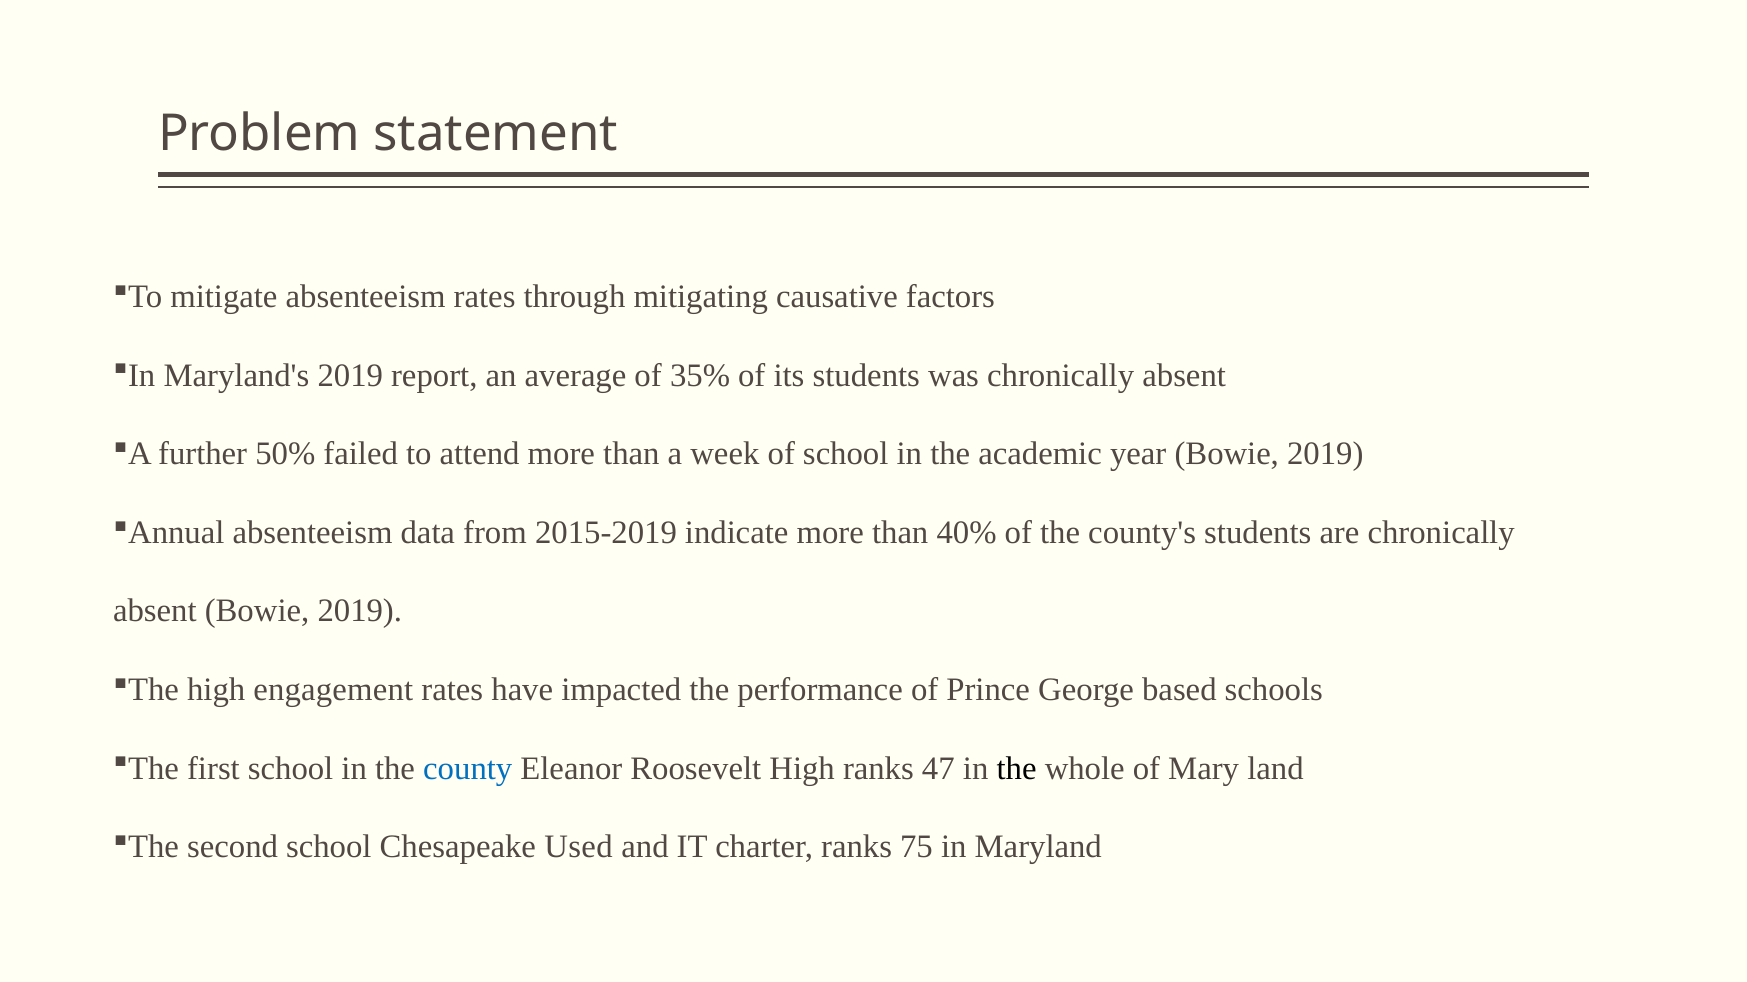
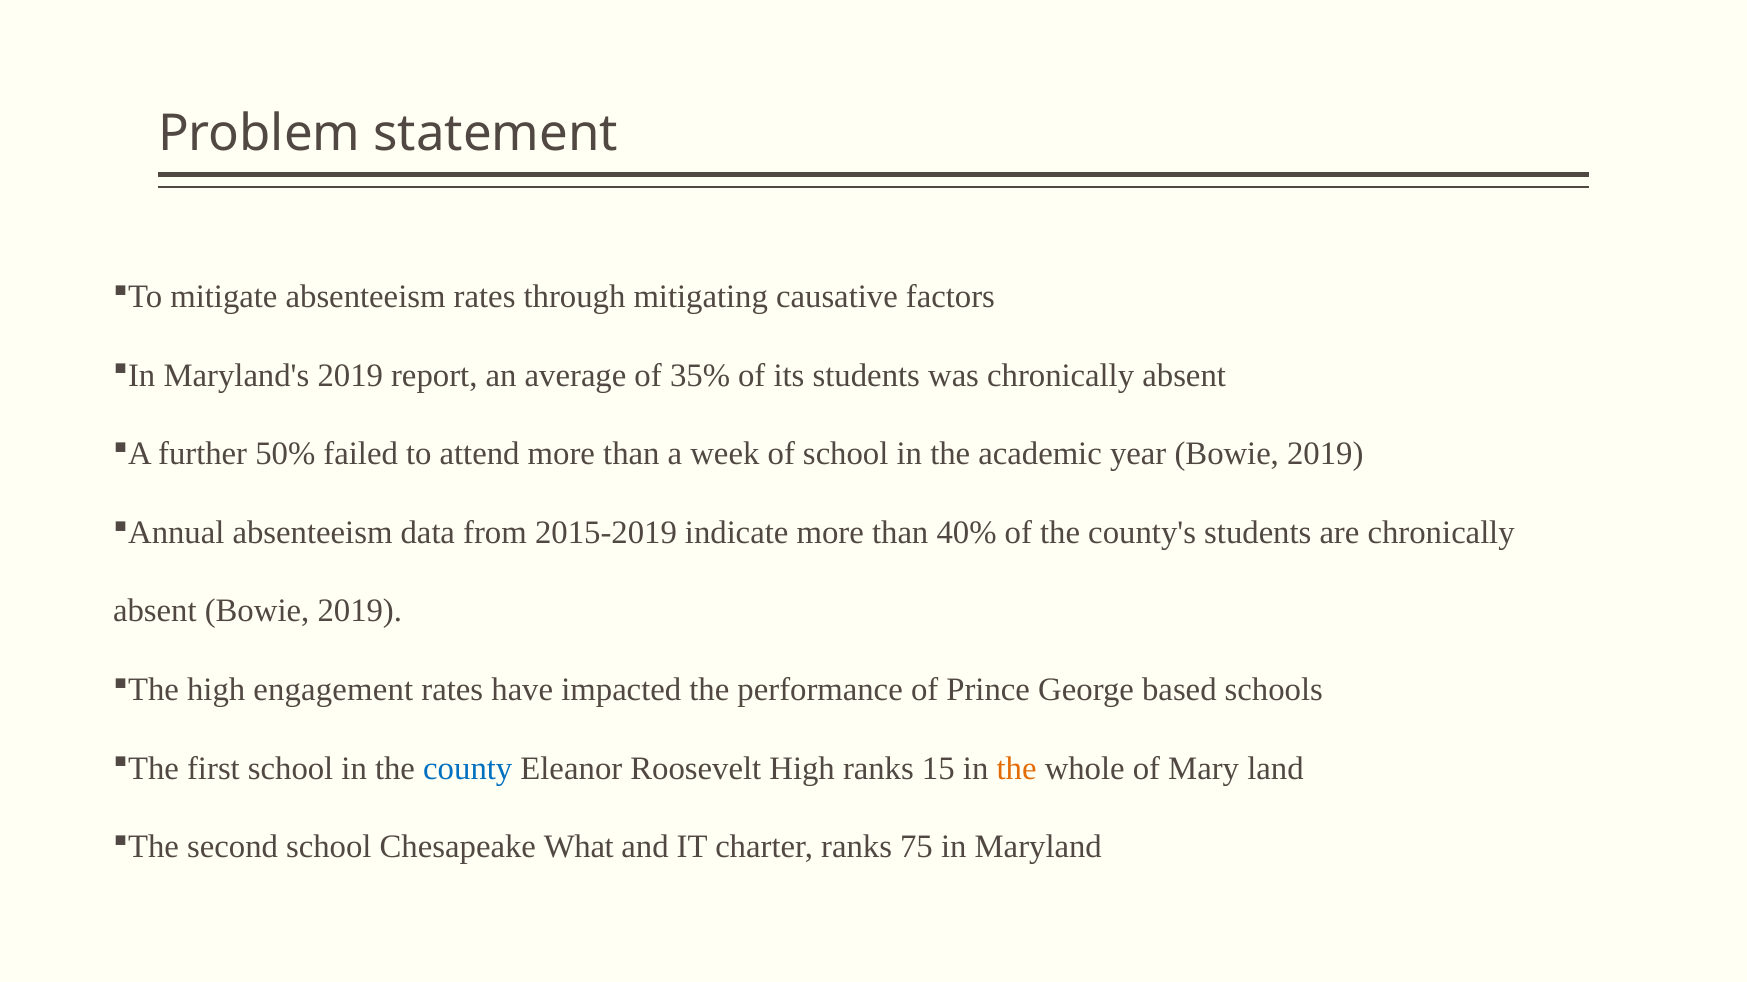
47: 47 -> 15 (938, 769)
the colour: black -> orange (1017, 769)
Used: Used -> What (579, 847)
